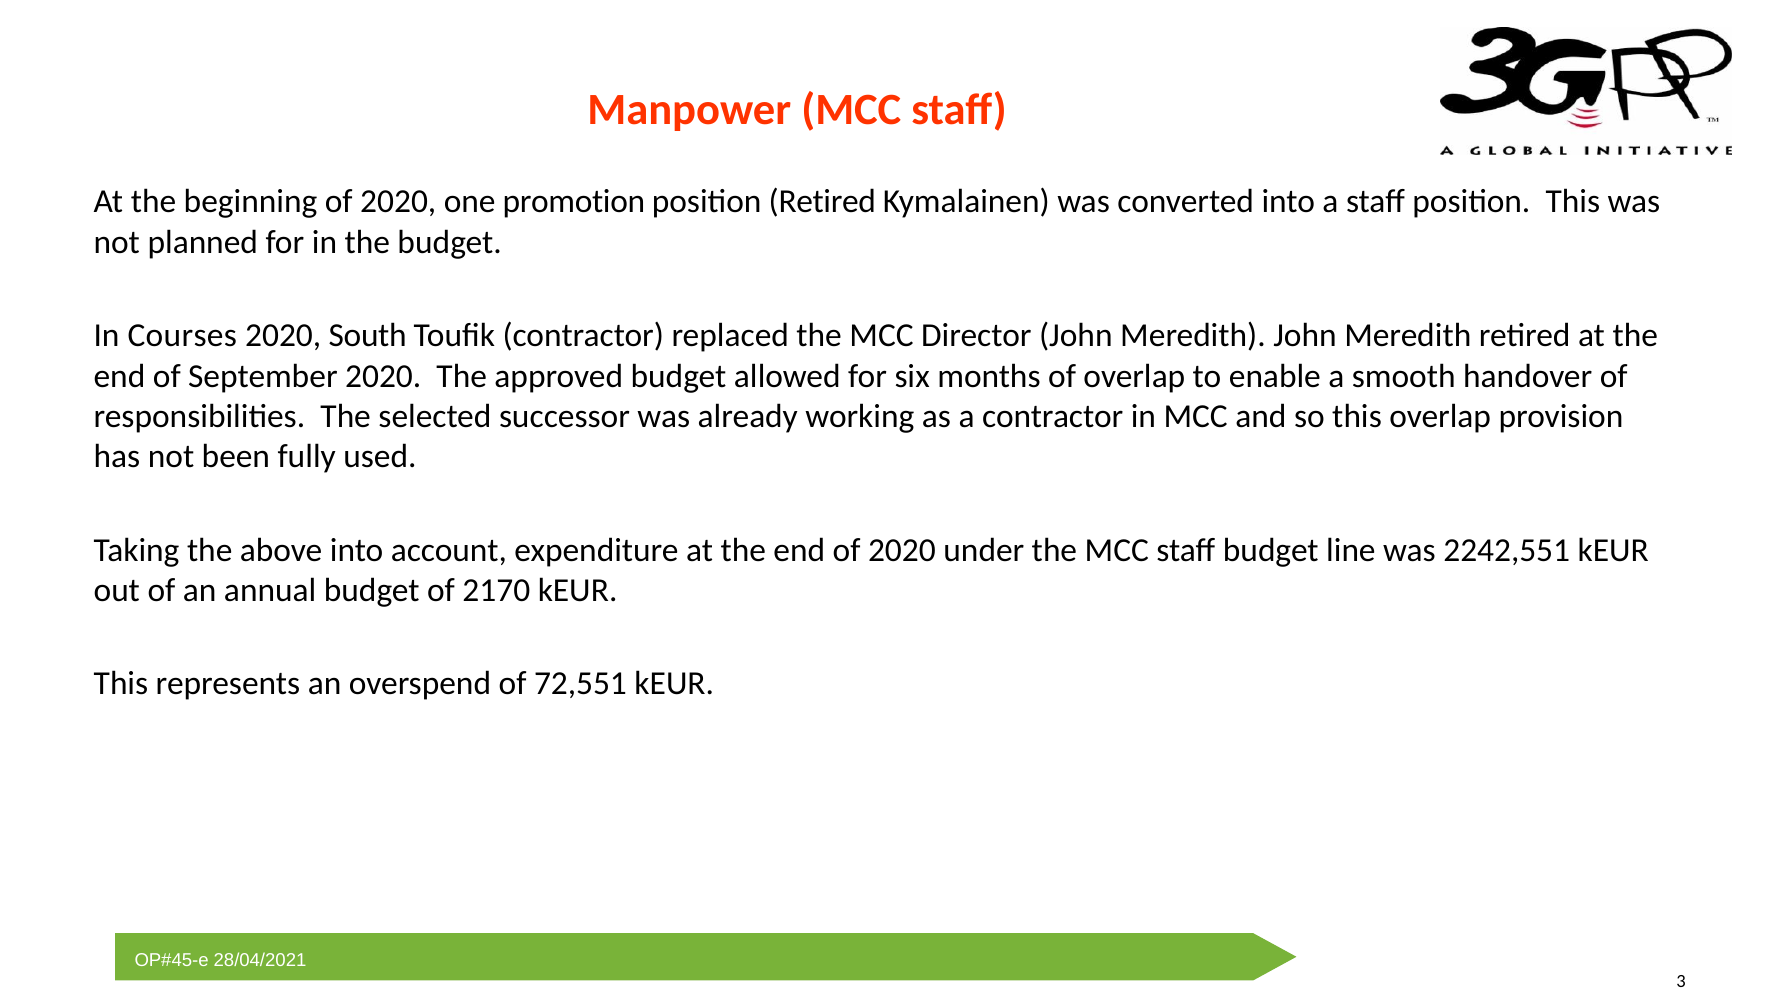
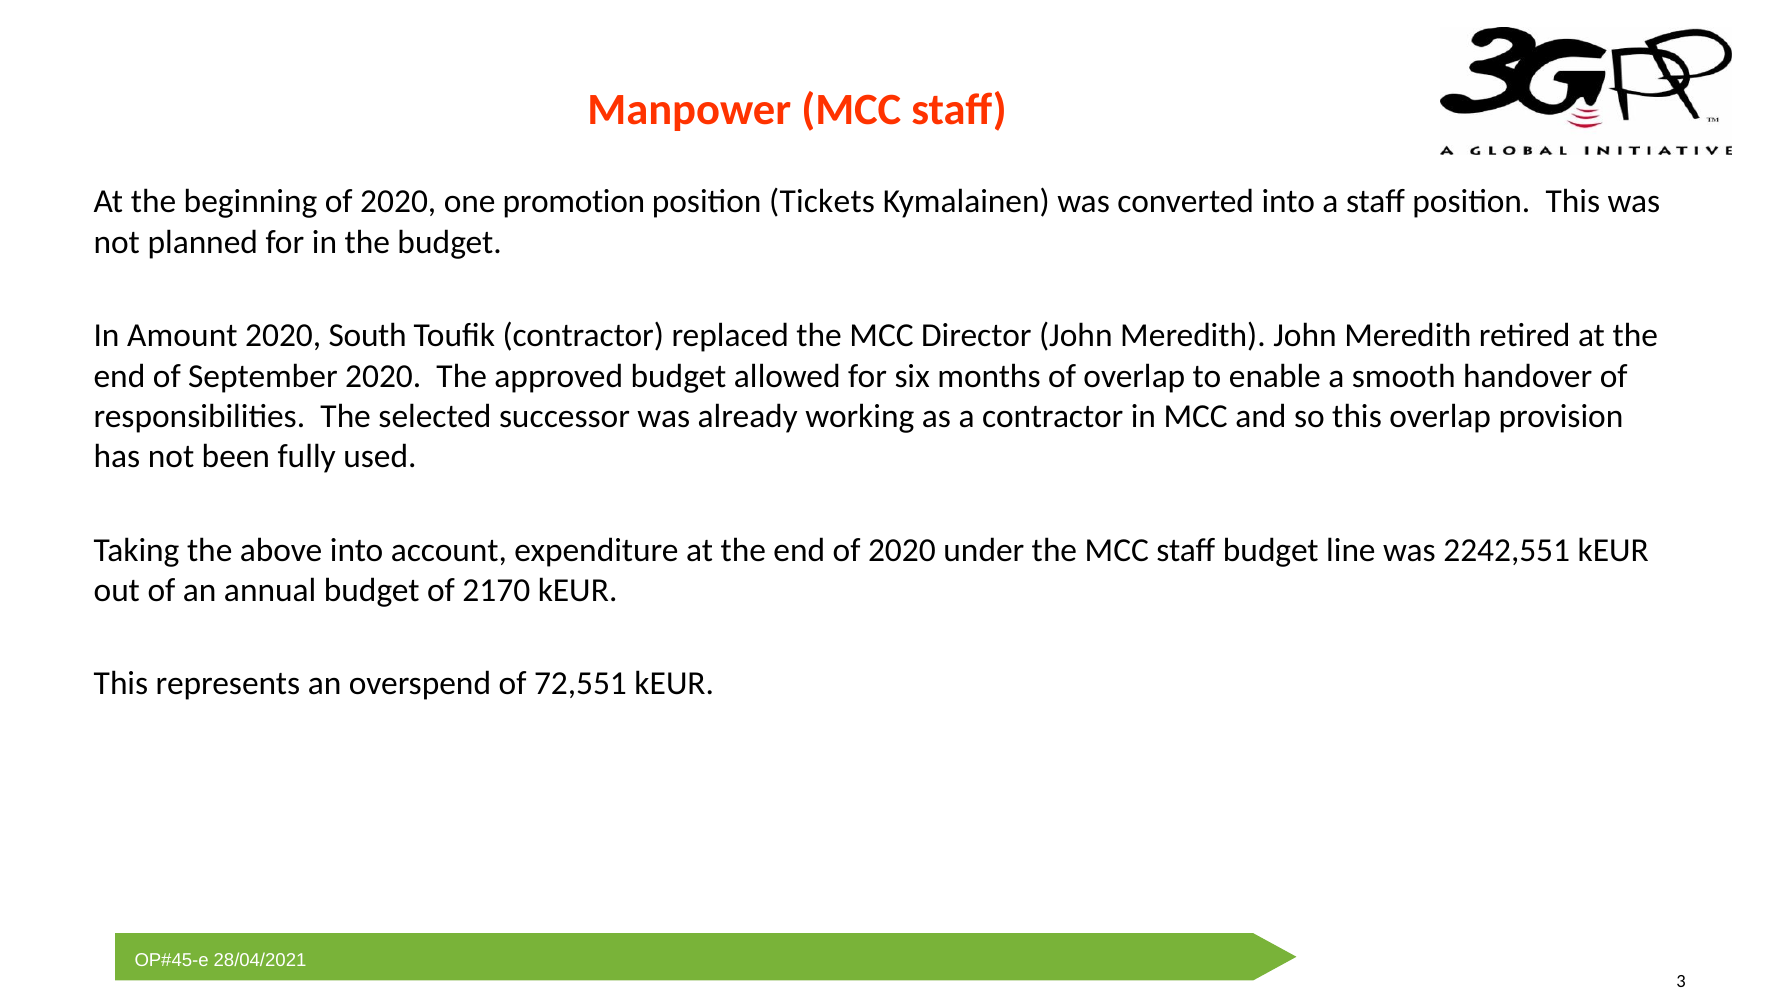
position Retired: Retired -> Tickets (822, 202)
Courses: Courses -> Amount (182, 336)
